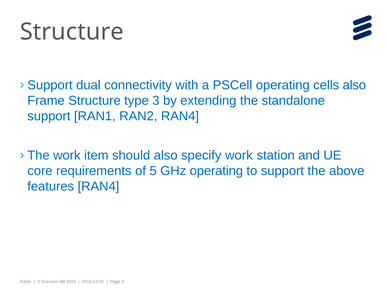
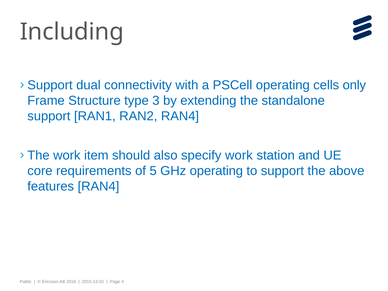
Structure: Structure -> Including (72, 32)
cells also: also -> only (354, 85)
